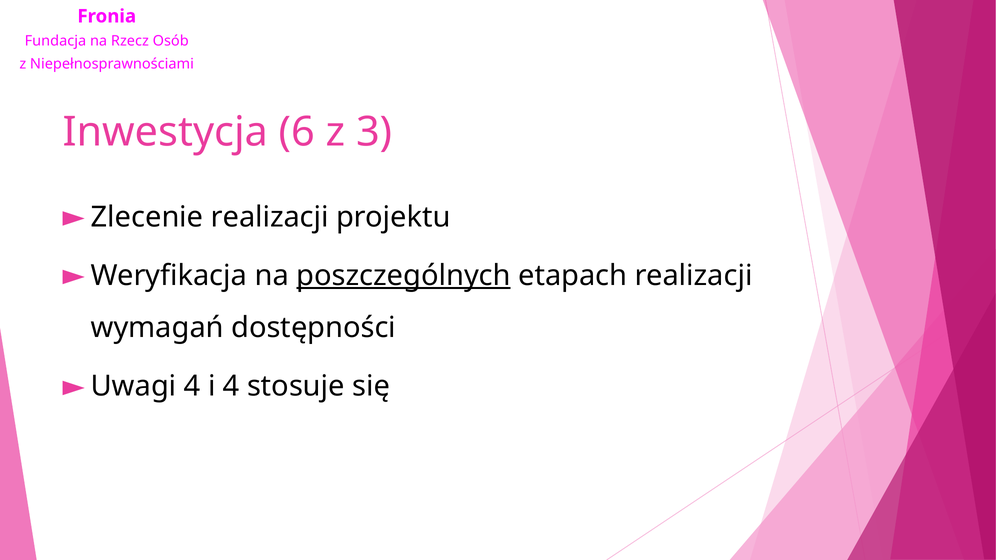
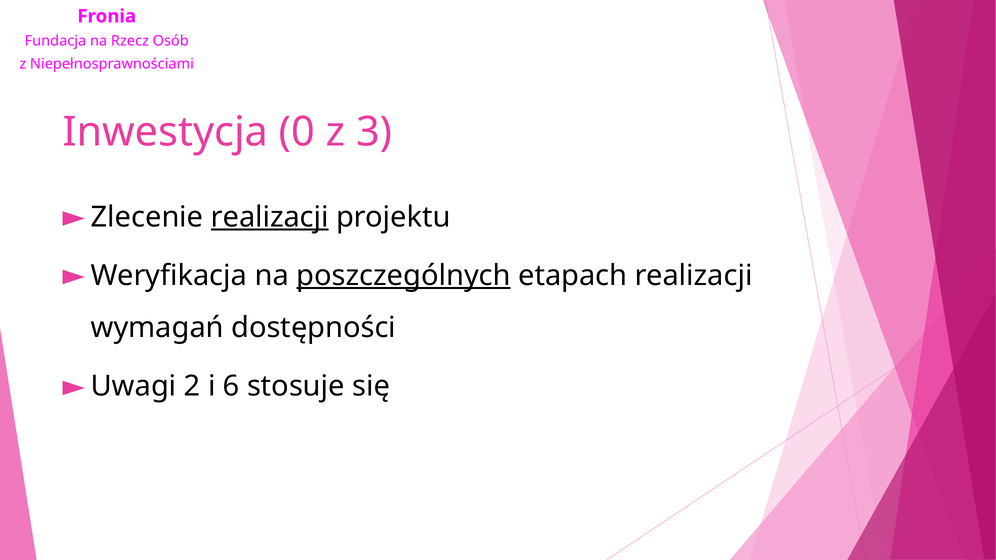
6: 6 -> 0 (297, 132)
realizacji underline: none -> present (270, 217)
Uwagi 4: 4 -> 2 (192, 387)
i 4: 4 -> 6 (231, 387)
